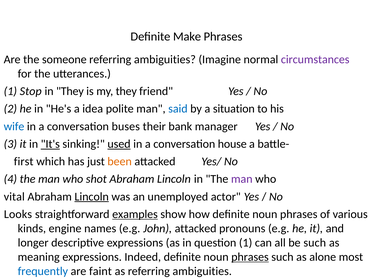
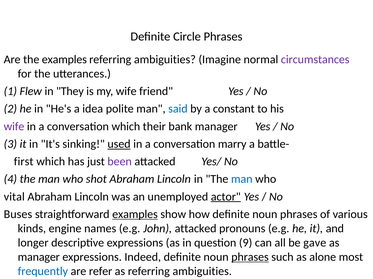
Make: Make -> Circle (187, 37)
the someone: someone -> examples (64, 60)
Stop: Stop -> Flew (31, 91)
my they: they -> wife (126, 91)
situation: situation -> constant (234, 109)
wife colour: blue -> purple (14, 127)
conversation buses: buses -> which (126, 127)
It's underline: present -> none (50, 144)
house: house -> marry (232, 144)
been colour: orange -> purple (120, 162)
man colour: purple -> blue (242, 180)
Lincoln underline: present -> none (92, 197)
actor underline: none -> present (226, 197)
Looks: Looks -> Buses (18, 215)
question 1: 1 -> 9 (246, 243)
be such: such -> gave (315, 243)
meaning: meaning -> manager (39, 258)
faint: faint -> refer (101, 272)
